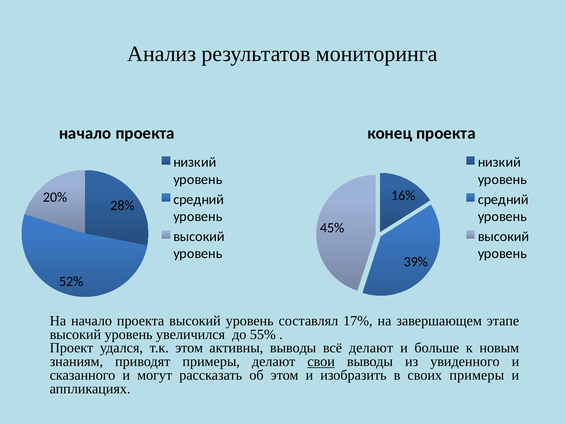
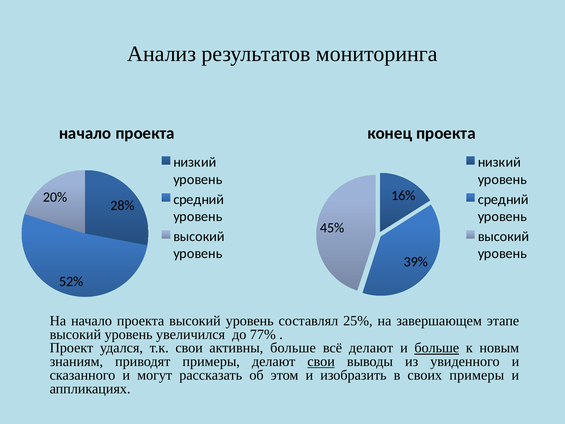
17%: 17% -> 25% (358, 321)
55%: 55% -> 77% (263, 334)
т.к этом: этом -> свои (189, 348)
активны выводы: выводы -> больше (293, 348)
больше underline: none -> present (437, 348)
